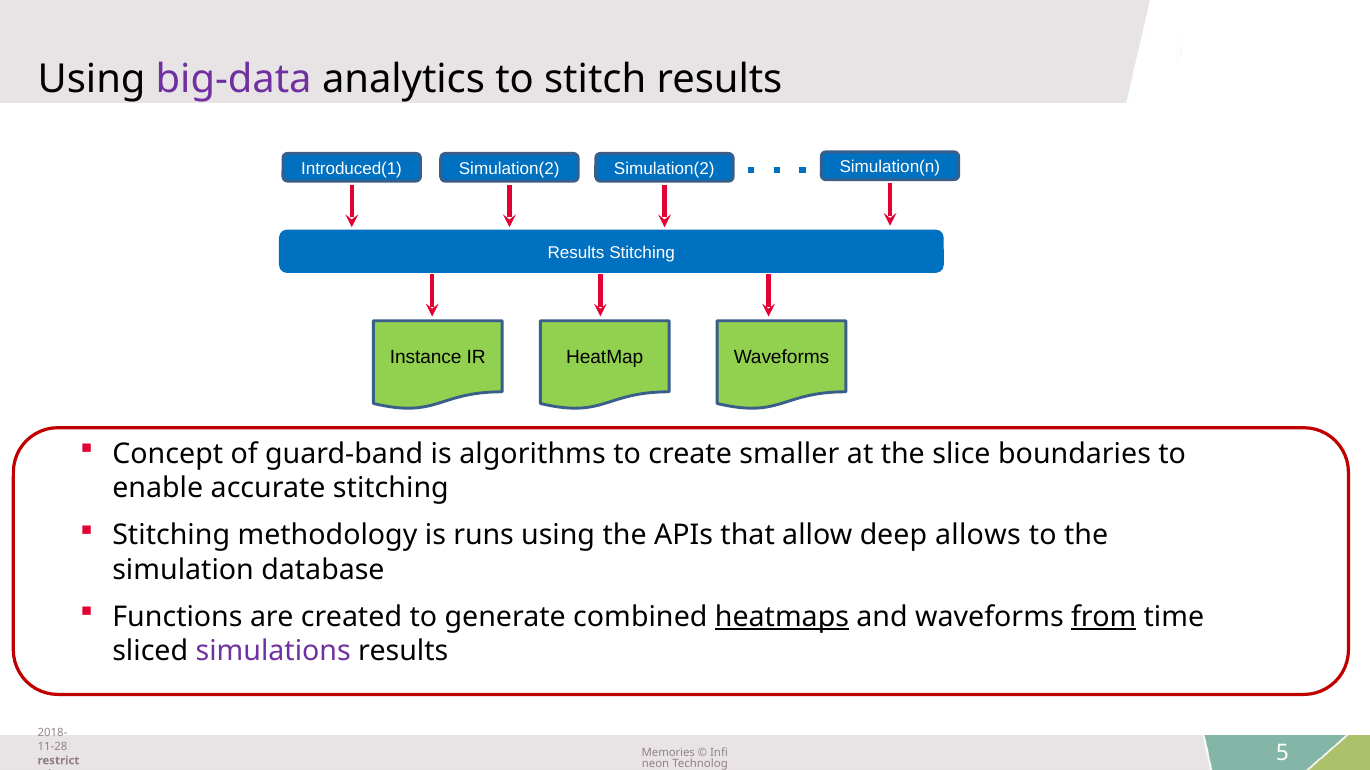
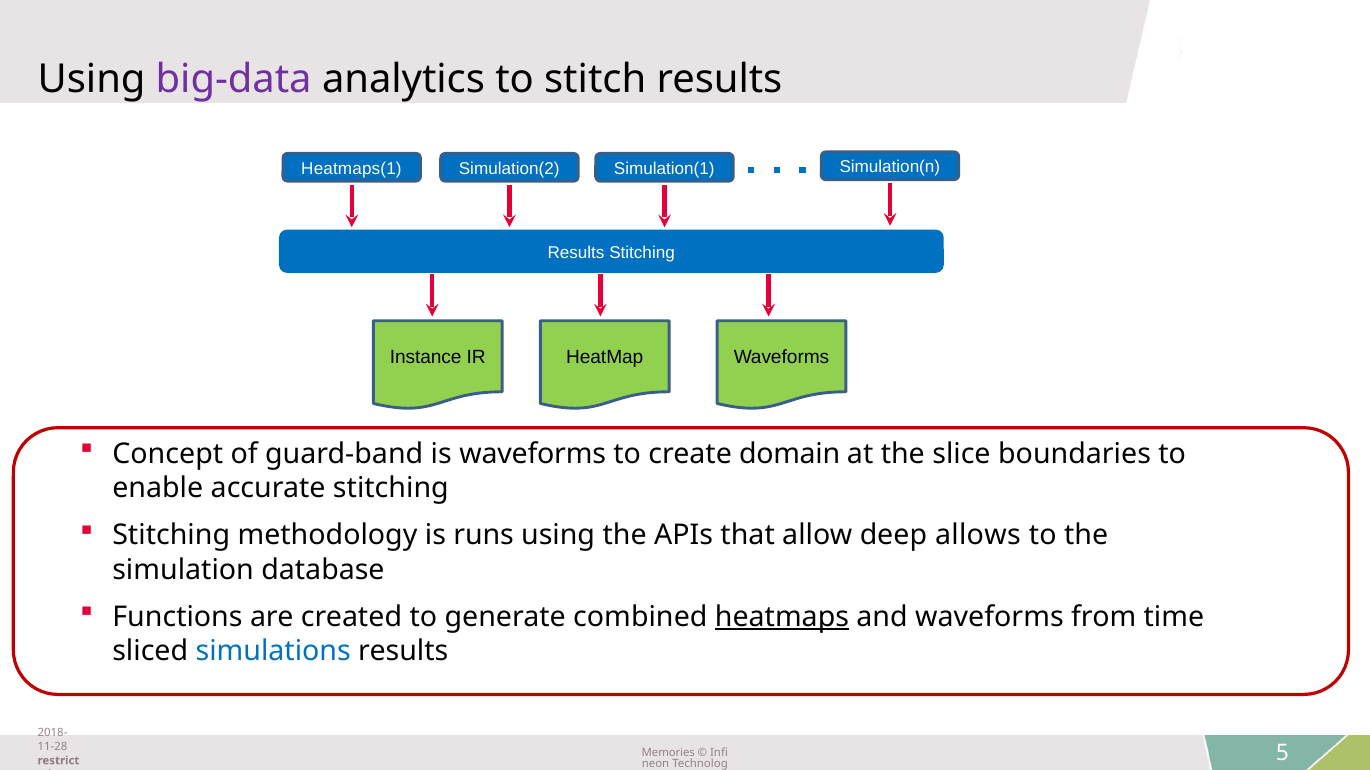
Introduced(1: Introduced(1 -> Heatmaps(1 (351, 169)
Simulation(2 Simulation(2: Simulation(2 -> Simulation(1 (664, 169)
is algorithms: algorithms -> waveforms (533, 454)
smaller: smaller -> domain (790, 454)
from underline: present -> none (1104, 617)
simulations colour: purple -> blue (273, 652)
